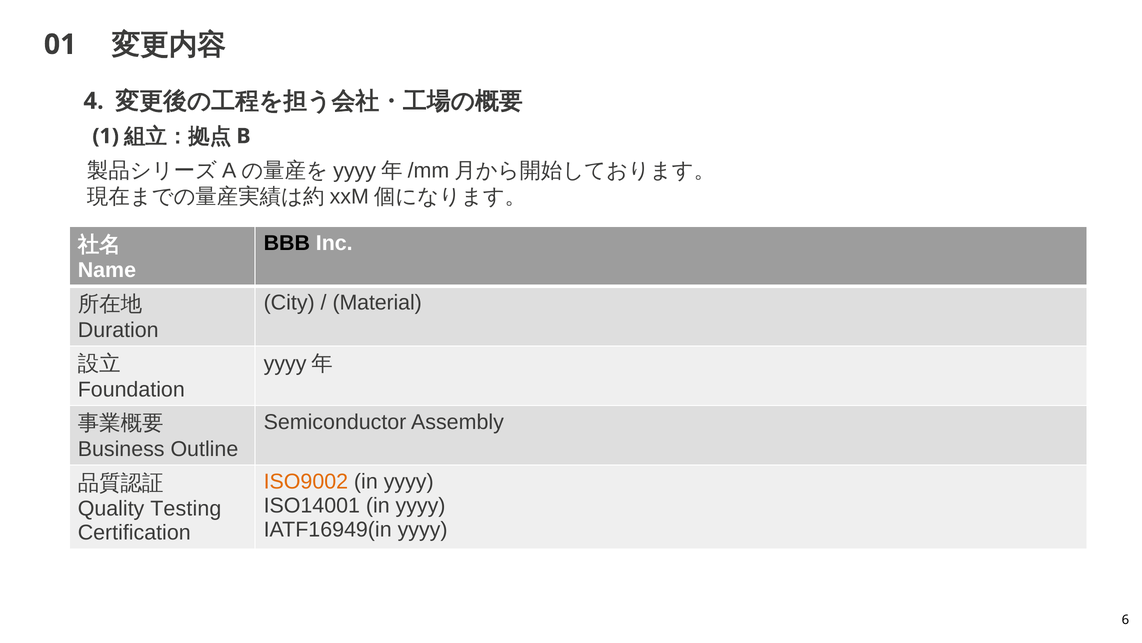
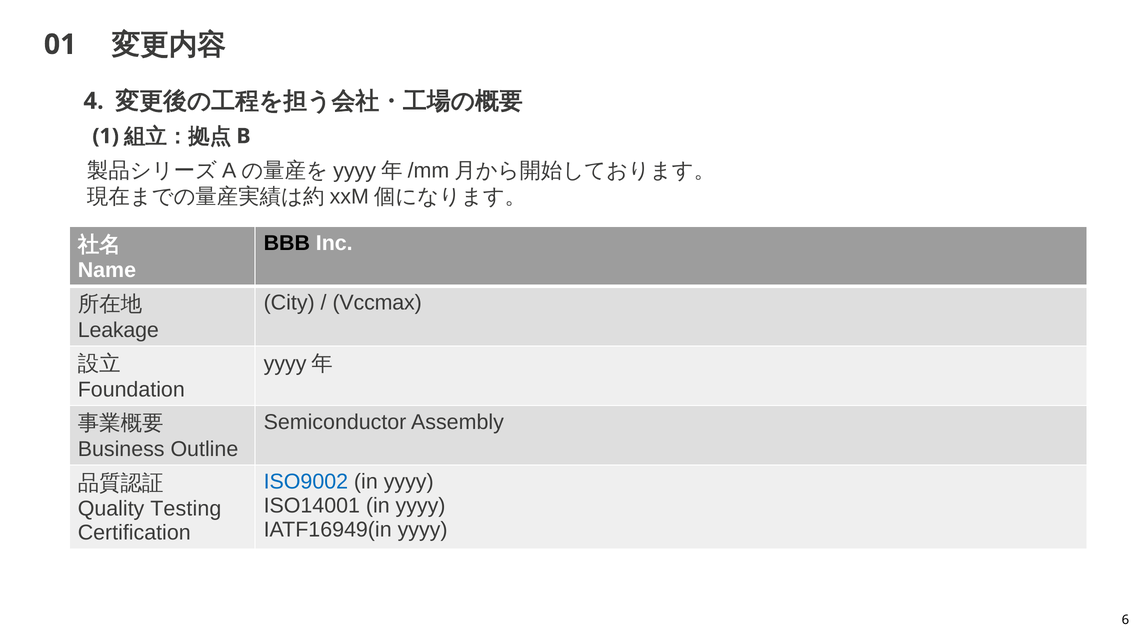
Material: Material -> Vccmax (377, 303)
Duration: Duration -> Leakage (118, 330)
ISO9002 colour: orange -> blue (306, 481)
